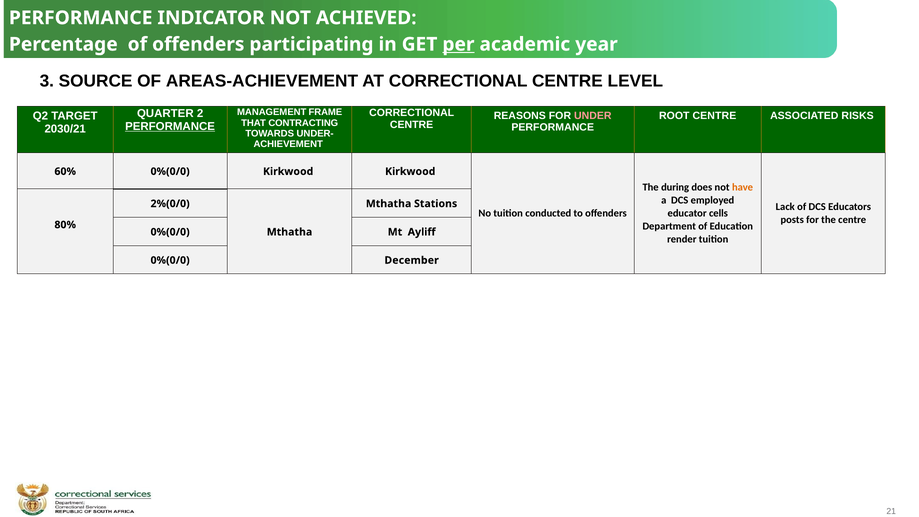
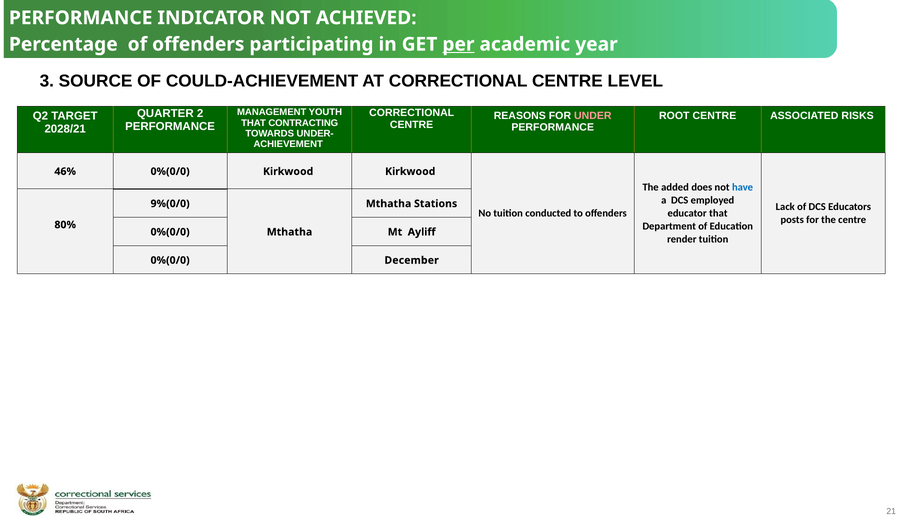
AREAS-ACHIEVEMENT: AREAS-ACHIEVEMENT -> COULD-ACHIEVEMENT (262, 81)
FRAME: FRAME -> YOUTH (325, 112)
PERFORMANCE underline: present -> none (170, 126)
2030/21: 2030/21 -> 2028/21 (65, 129)
60%: 60% -> 46% (65, 171)
during: during -> added (675, 187)
have colour: orange -> blue (743, 187)
2%(0/0: 2%(0/0 -> 9%(0/0 (170, 204)
educator cells: cells -> that (718, 213)
